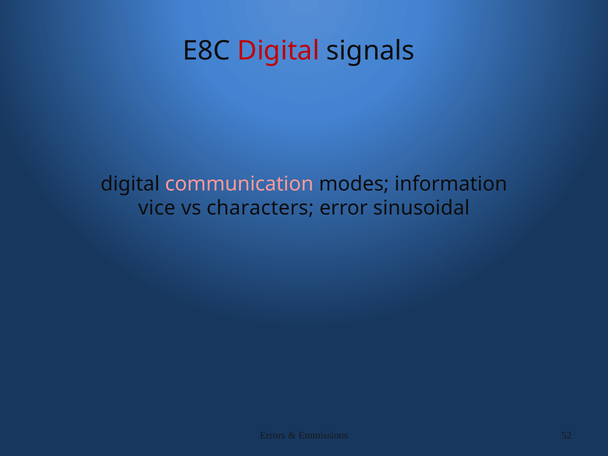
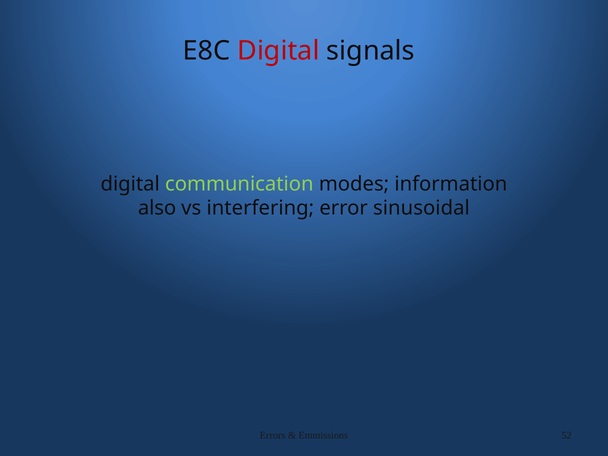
communication colour: pink -> light green (239, 184)
vice: vice -> also (157, 208)
characters: characters -> interfering (260, 208)
